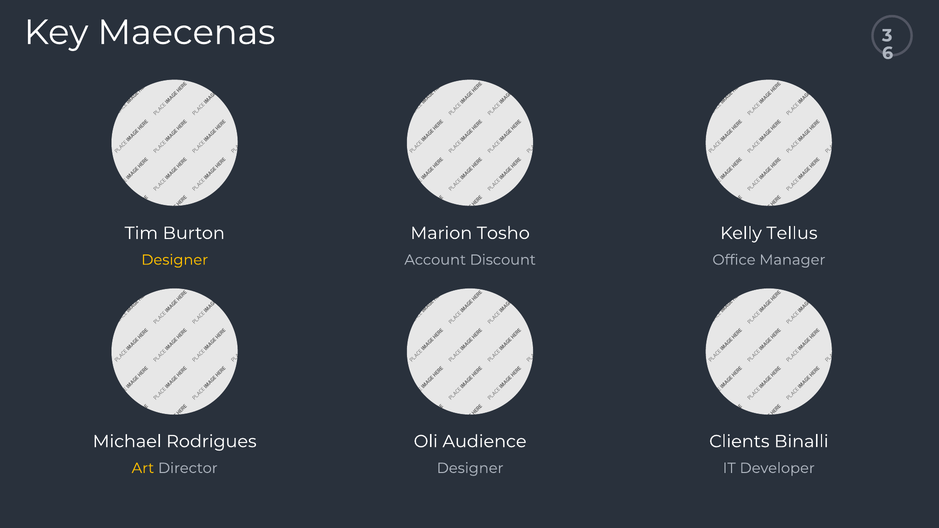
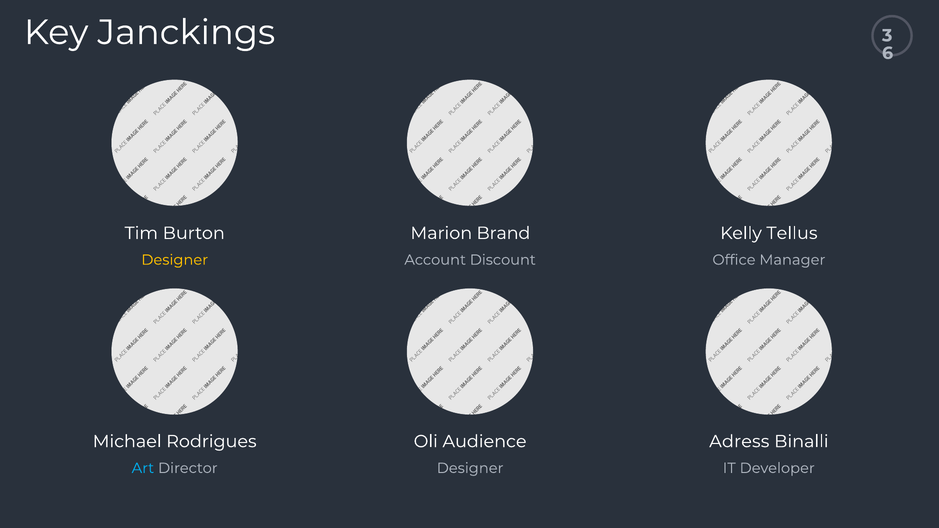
Maecenas: Maecenas -> Janckings (186, 33)
Tosho: Tosho -> Brand (503, 233)
Clients: Clients -> Adress (739, 442)
Art colour: yellow -> light blue (143, 468)
